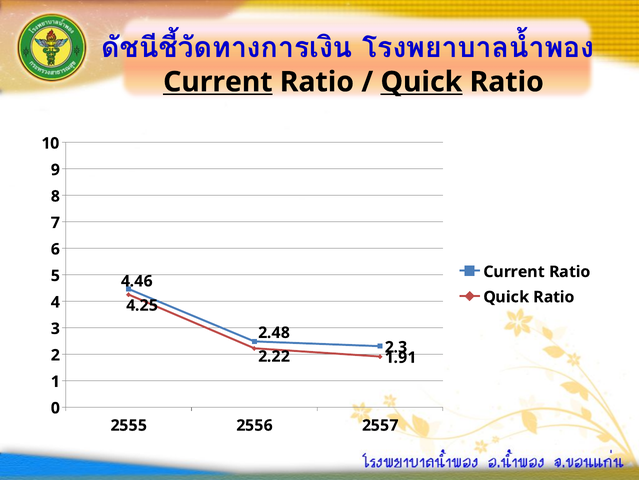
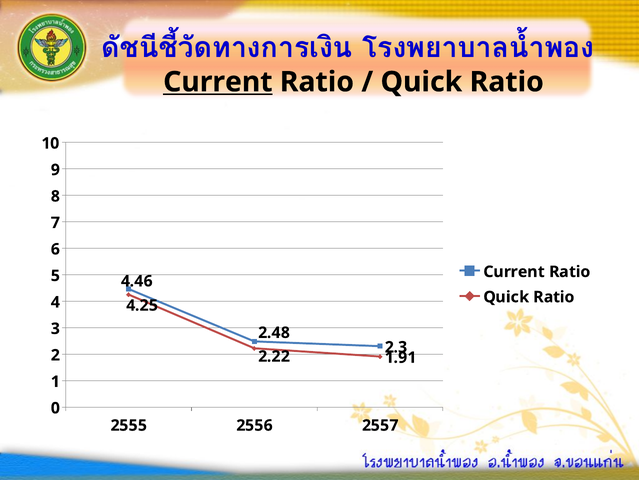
Quick underline: present -> none (421, 82)
